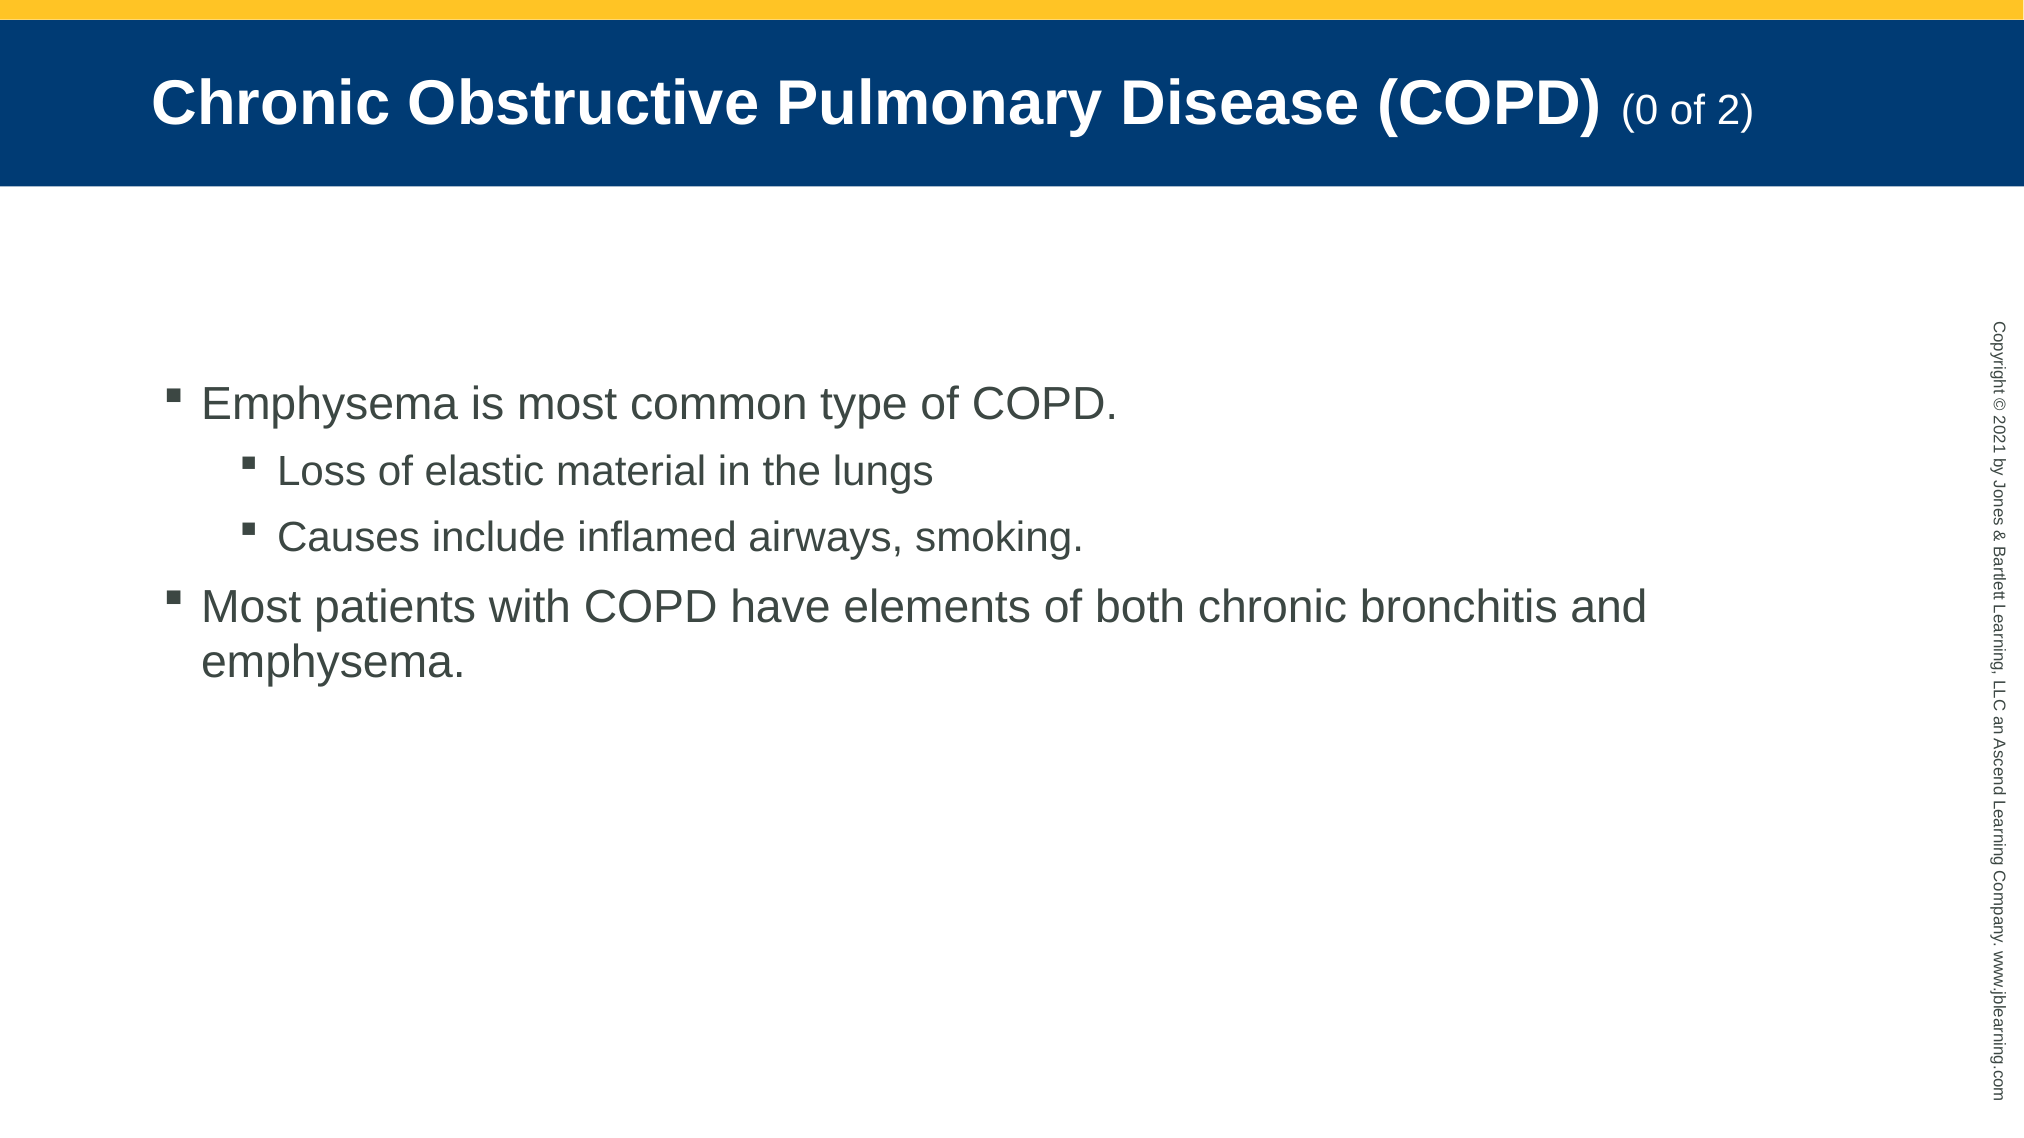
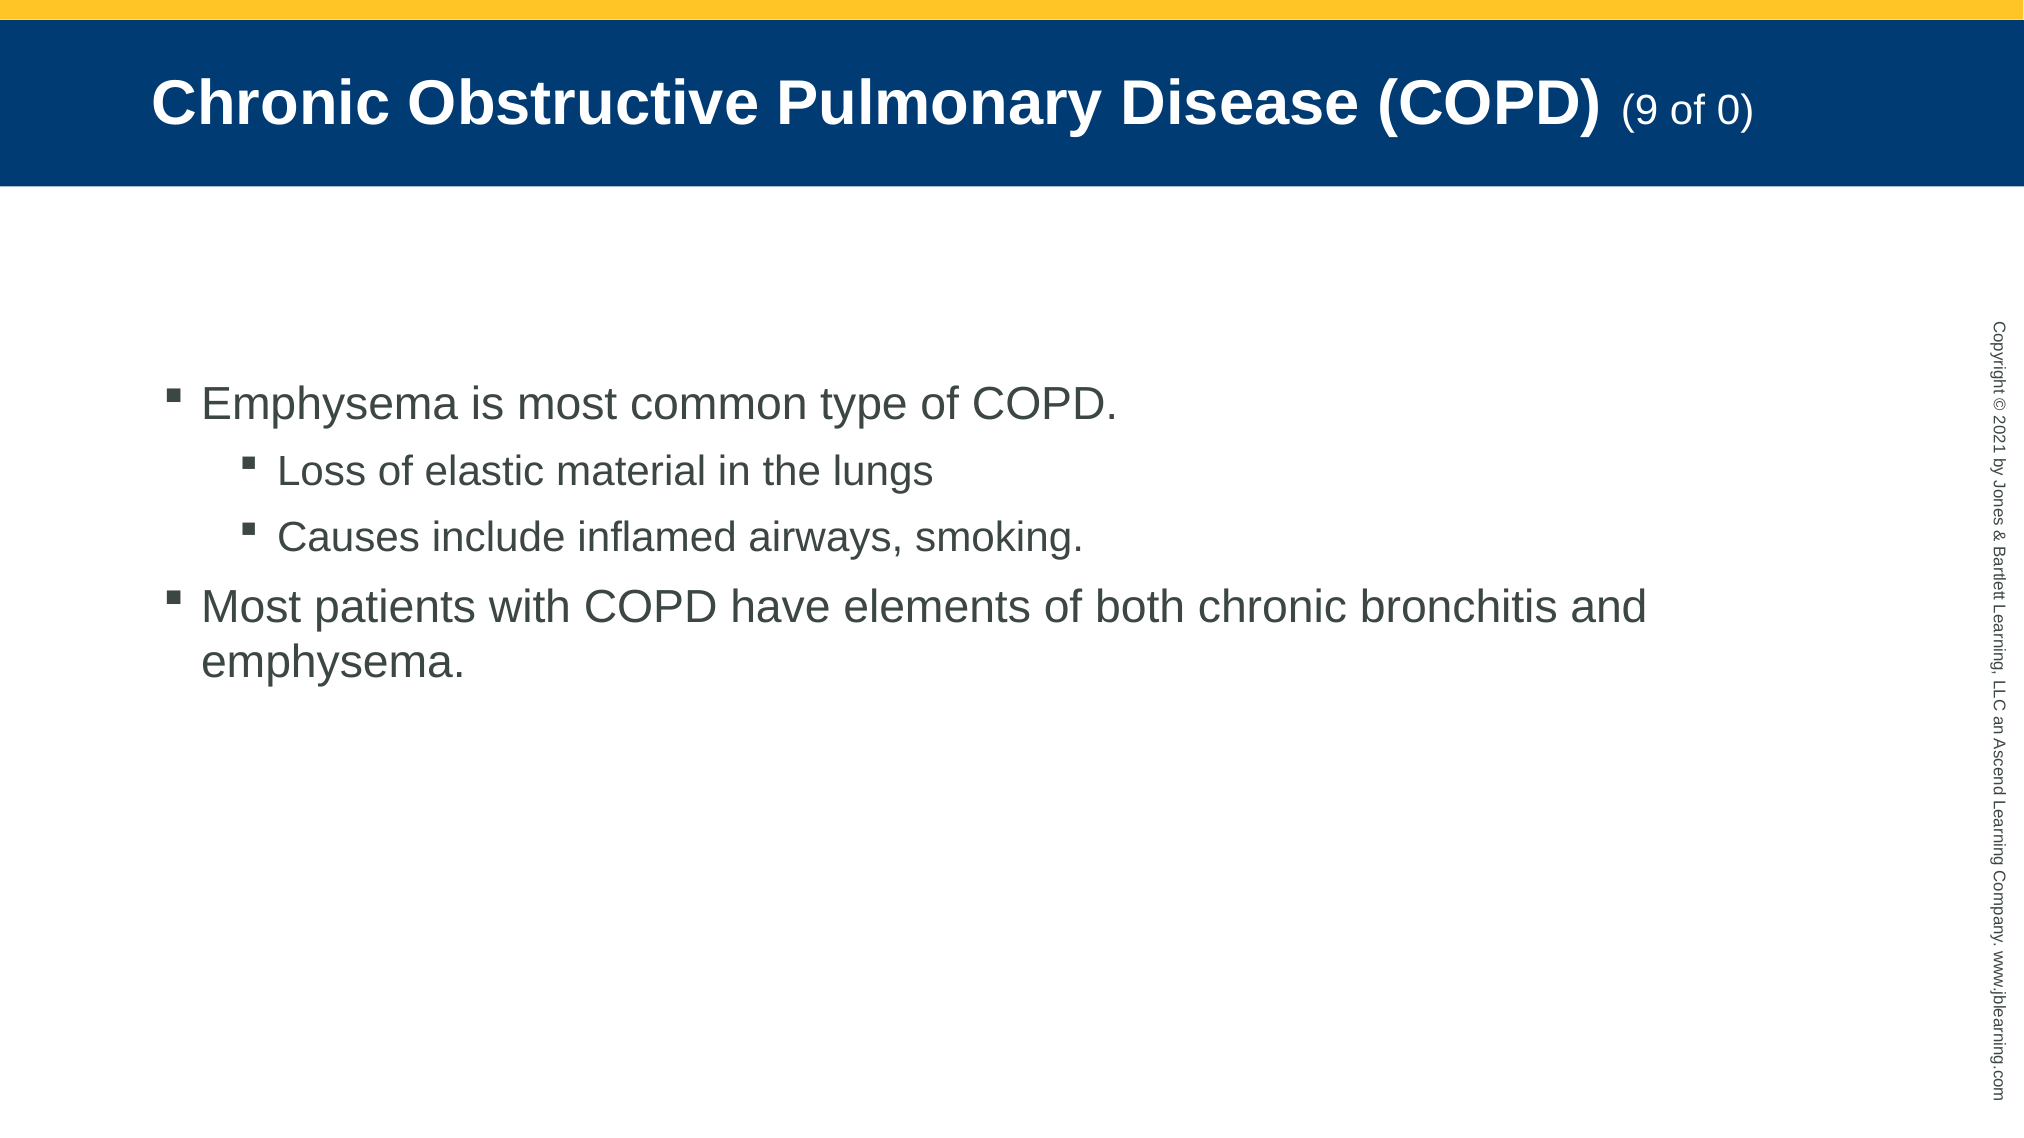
COPD 0: 0 -> 9 (1640, 111)
of 2: 2 -> 0 (1736, 111)
